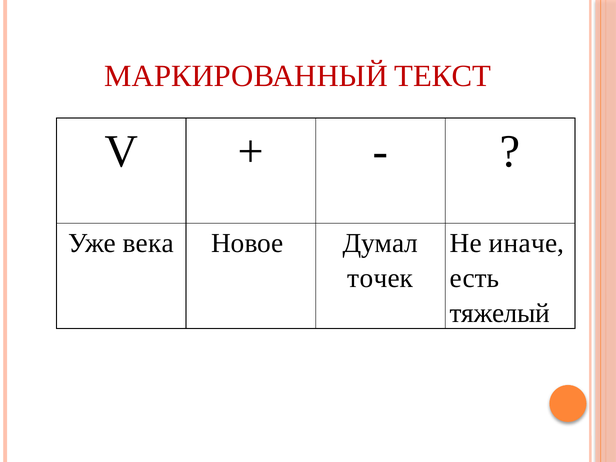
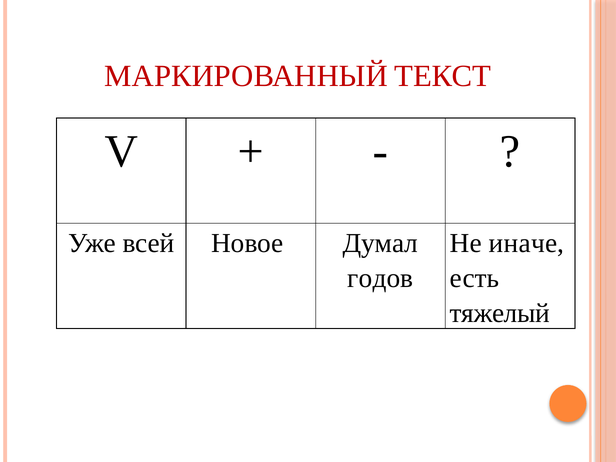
века: века -> всей (148, 243)
точек: точек -> годов (380, 278)
